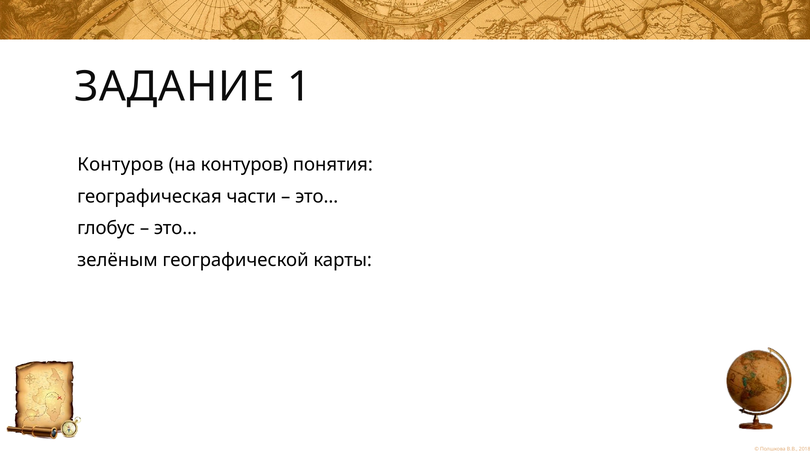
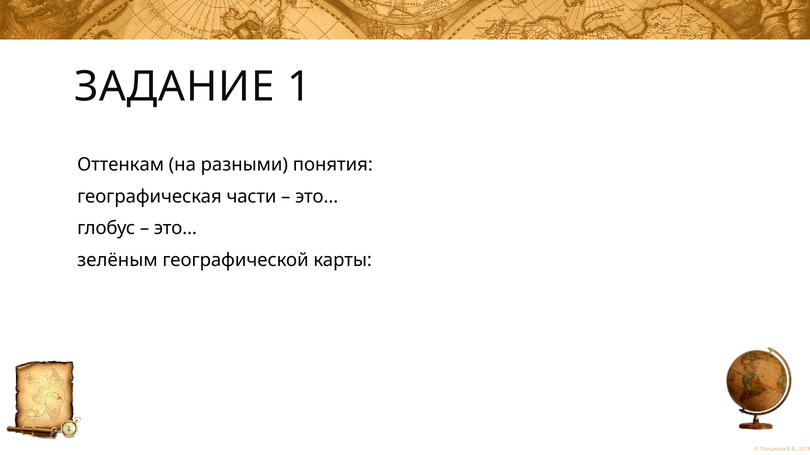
Контуров: Контуров -> Оттенкам (121, 165)
на контуров: контуров -> разными (244, 165)
